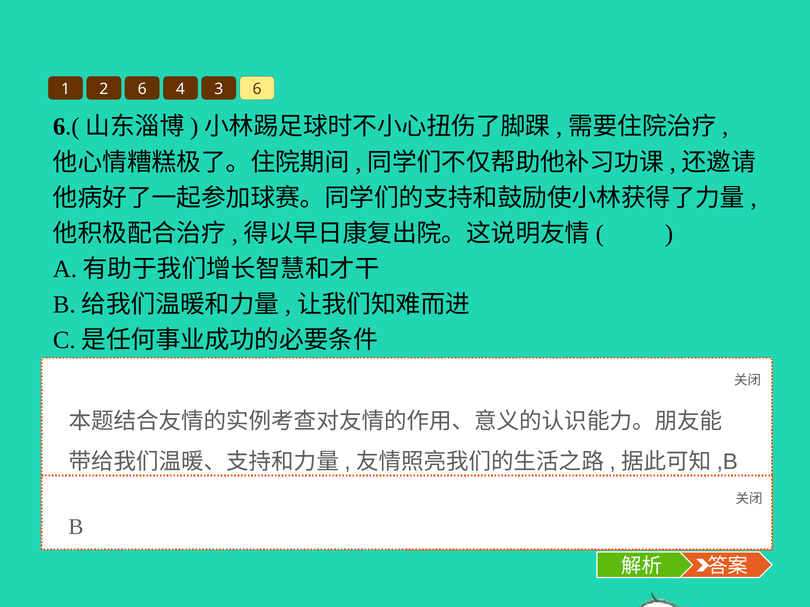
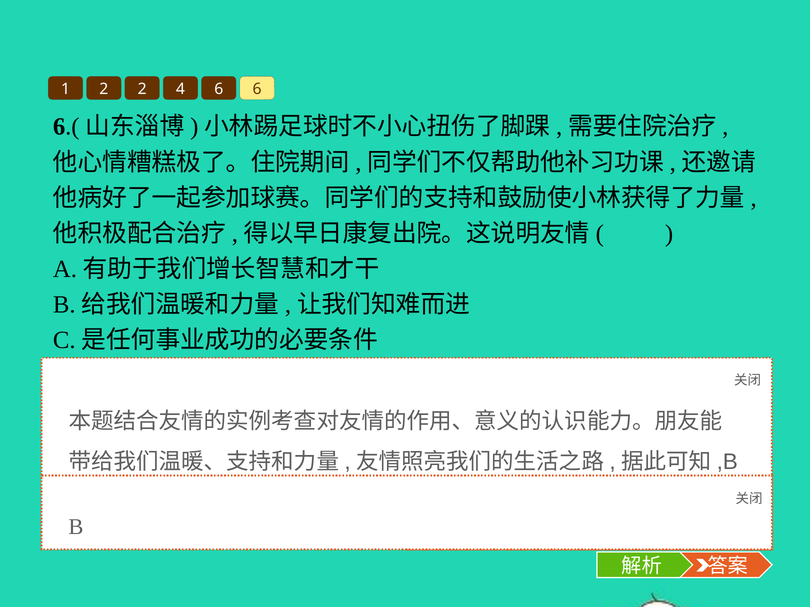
2 6: 6 -> 2 (142, 89)
4 3: 3 -> 6 (219, 89)
